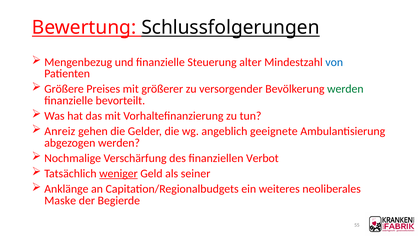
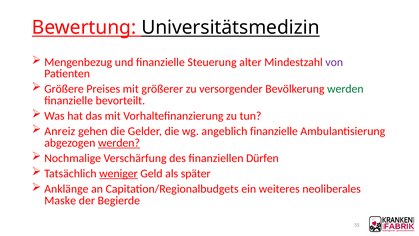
Schlussfolgerungen: Schlussfolgerungen -> Universitätsmedizin (230, 27)
von colour: blue -> purple (334, 62)
angeblich geeignete: geeignete -> finanzielle (274, 131)
werden underline: none -> present (119, 143)
Verbot: Verbot -> Dürfen (262, 158)
seiner: seiner -> später (196, 173)
